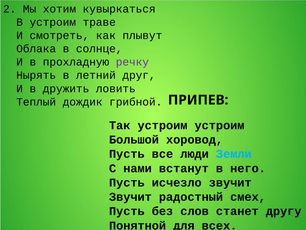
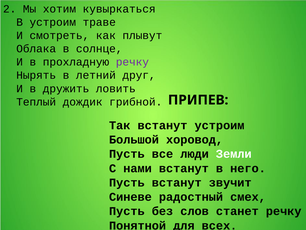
Так устроим: устроим -> встанут (162, 125)
Земли colour: light blue -> white (234, 154)
Пусть исчезло: исчезло -> встанут (177, 182)
Звучит: Звучит -> Синеве (130, 197)
станет другу: другу -> речку (284, 211)
